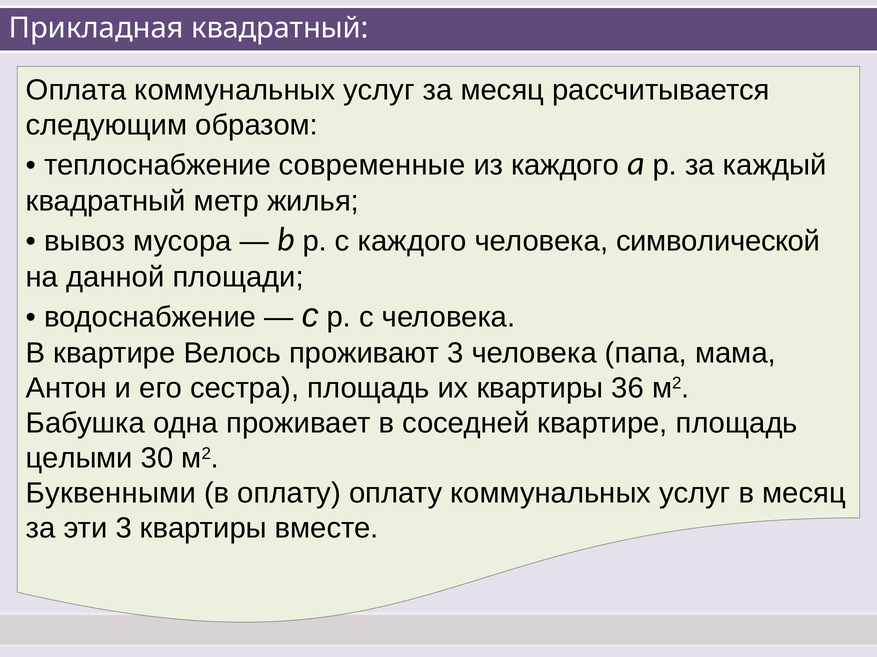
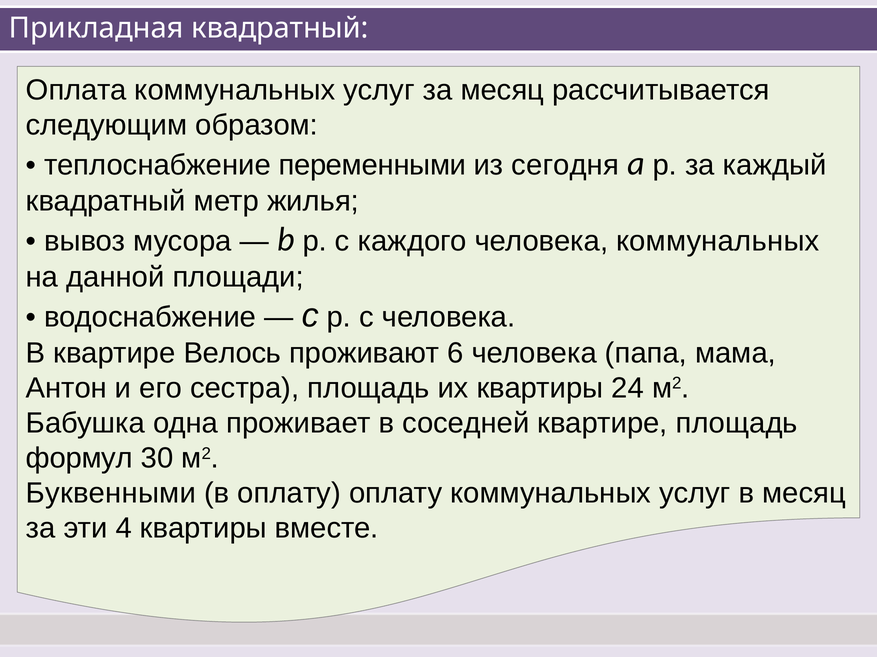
современные: современные -> переменными (372, 165)
из каждого: каждого -> сегодня (565, 165)
человека символической: символической -> коммунальных (718, 241)
проживают 3: 3 -> 6 (455, 353)
36: 36 -> 24 (628, 389)
целыми: целыми -> формул (79, 459)
эти 3: 3 -> 4 (124, 529)
